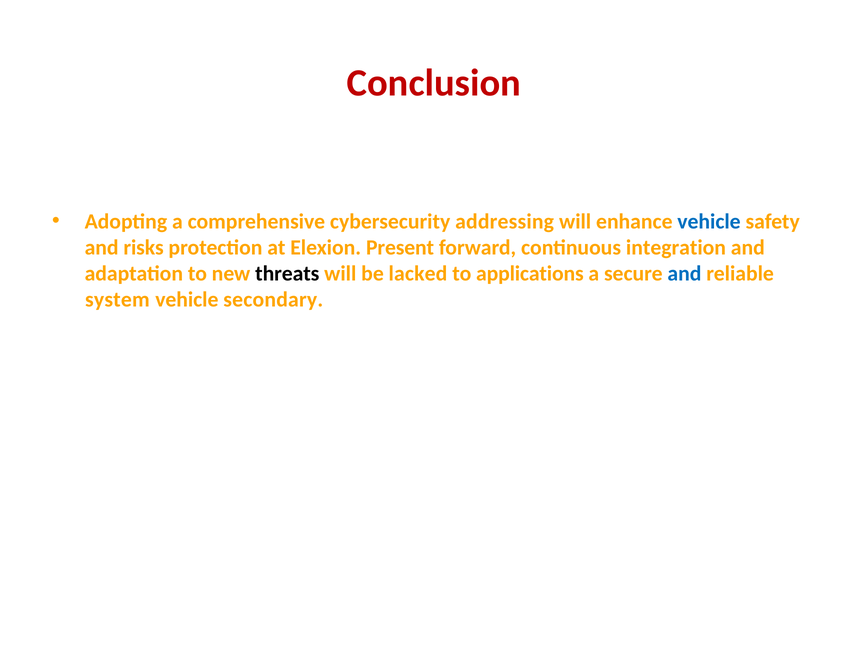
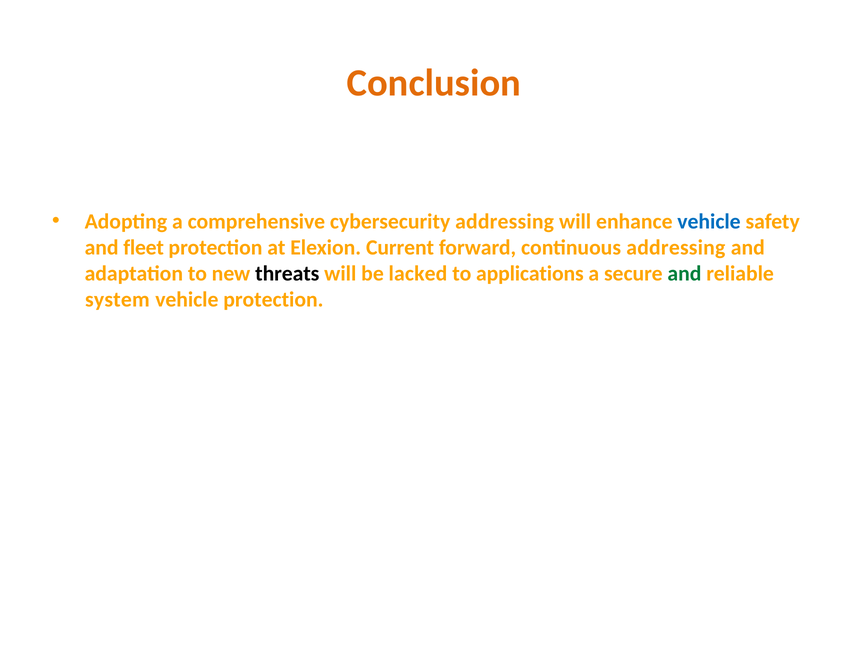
Conclusion colour: red -> orange (434, 83)
risks: risks -> fleet (144, 247)
Present: Present -> Current (400, 247)
continuous integration: integration -> addressing (676, 247)
and colour: blue -> green (684, 274)
vehicle secondary: secondary -> protection (273, 300)
